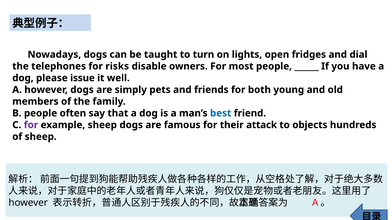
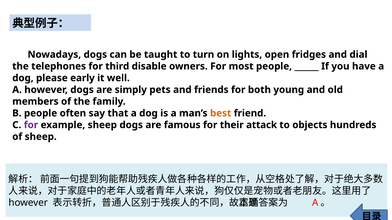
risks: risks -> third (117, 66)
issue: issue -> early (82, 78)
best colour: blue -> orange (221, 113)
